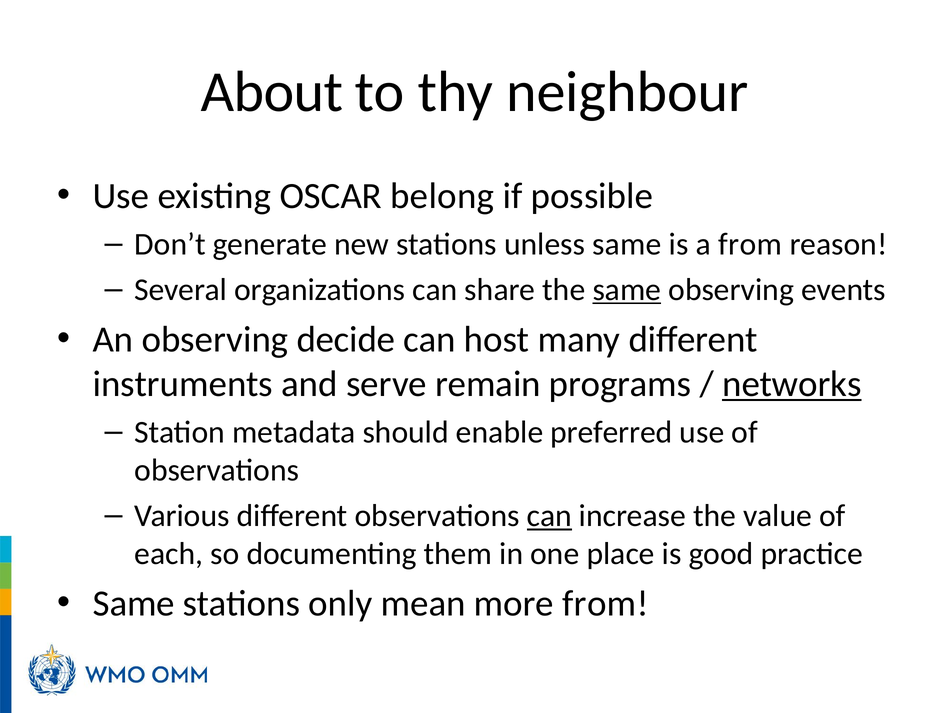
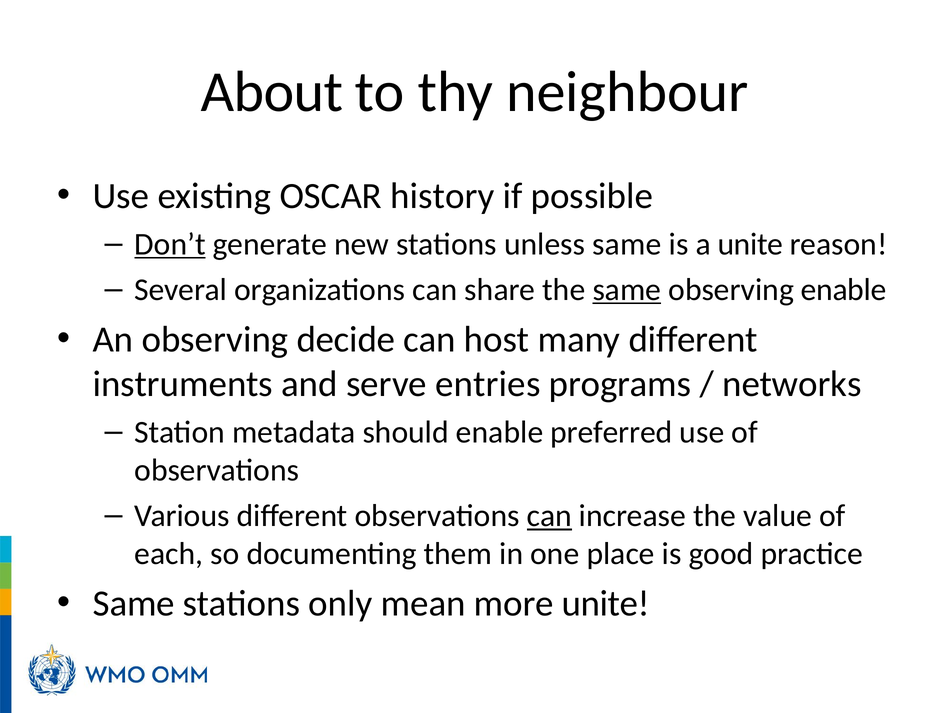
belong: belong -> history (442, 196)
Don’t underline: none -> present (170, 244)
a from: from -> unite (750, 244)
observing events: events -> enable (844, 290)
remain: remain -> entries (488, 384)
networks underline: present -> none (792, 384)
more from: from -> unite (606, 604)
